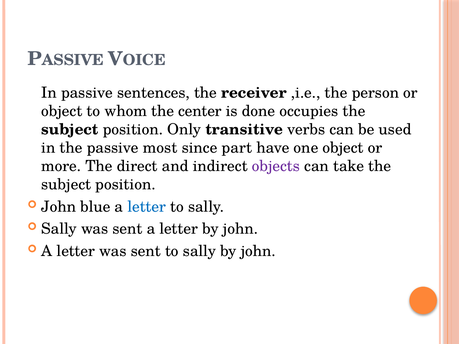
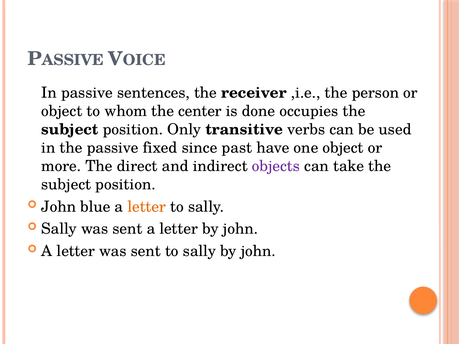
most: most -> fixed (160, 148)
part: part -> past (237, 148)
letter colour: blue -> orange (147, 207)
